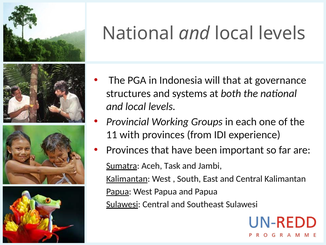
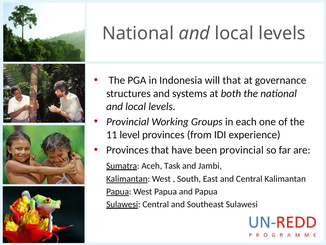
with: with -> level (130, 135)
been important: important -> provincial (242, 150)
